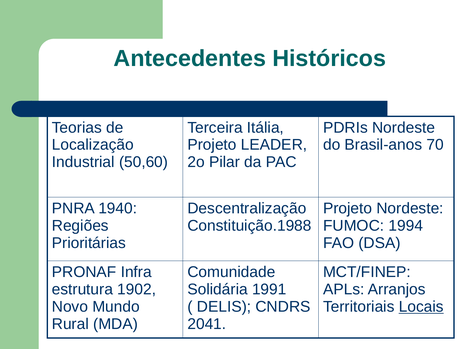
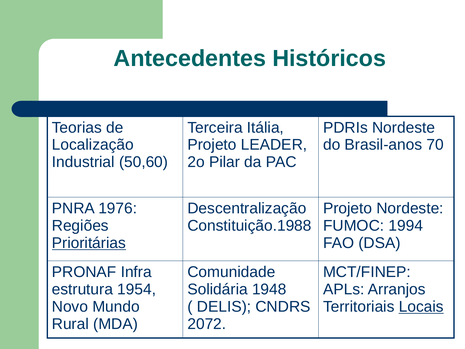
1940: 1940 -> 1976 (118, 208)
Prioritárias underline: none -> present (89, 243)
1902: 1902 -> 1954 (137, 289)
1991: 1991 -> 1948 (269, 289)
2041: 2041 -> 2072 (207, 324)
